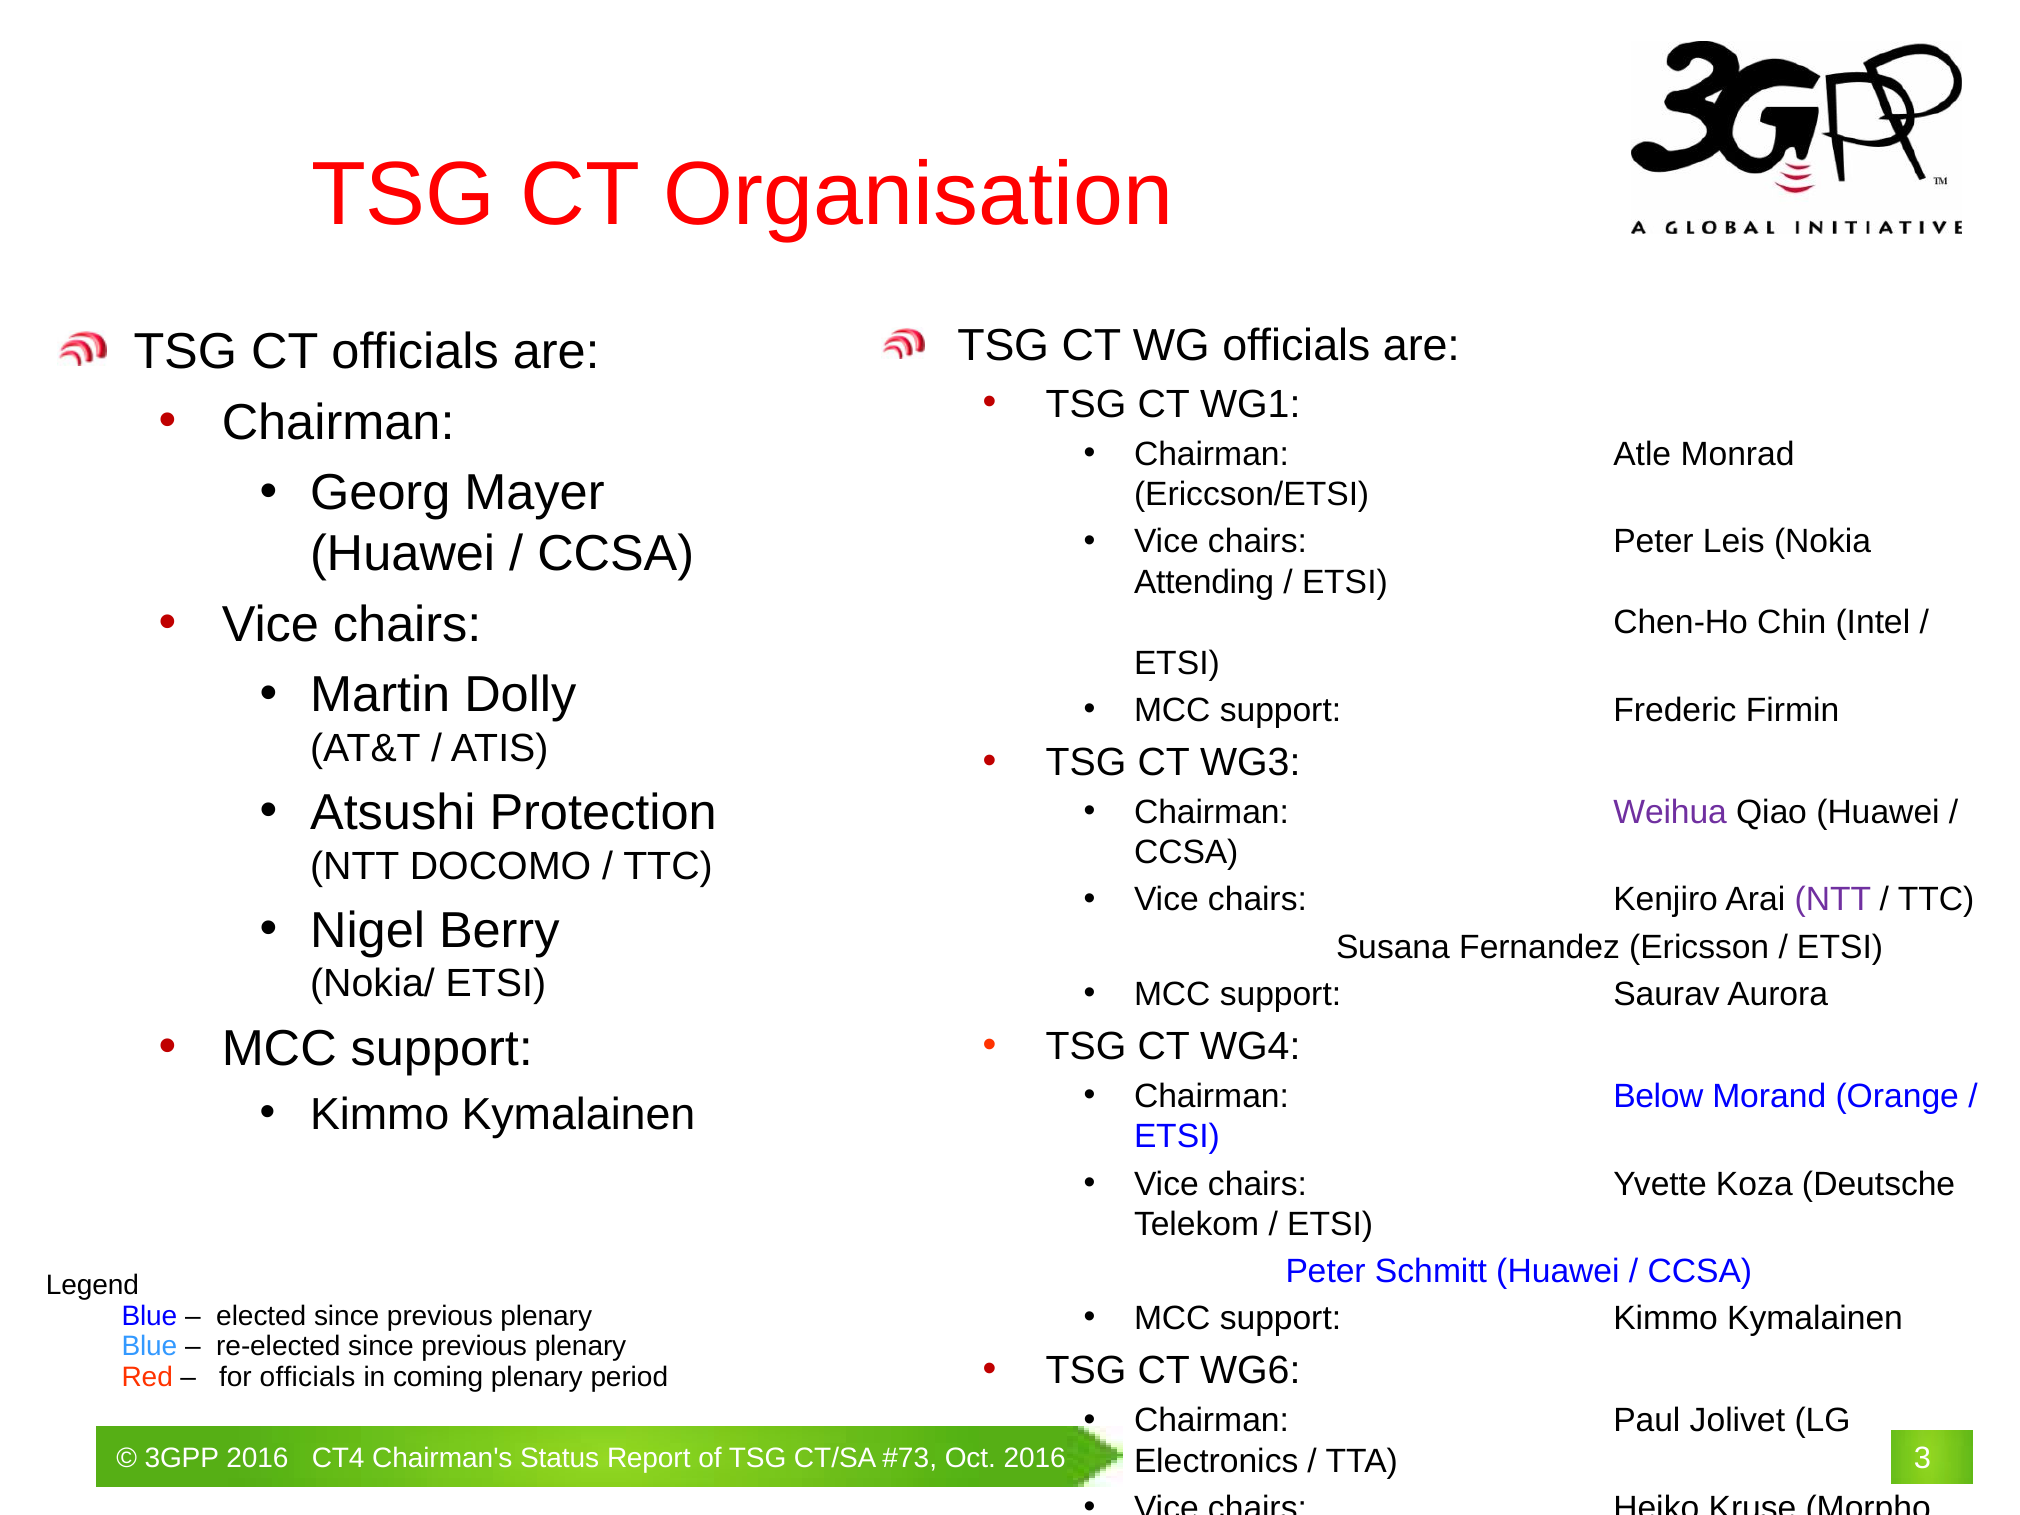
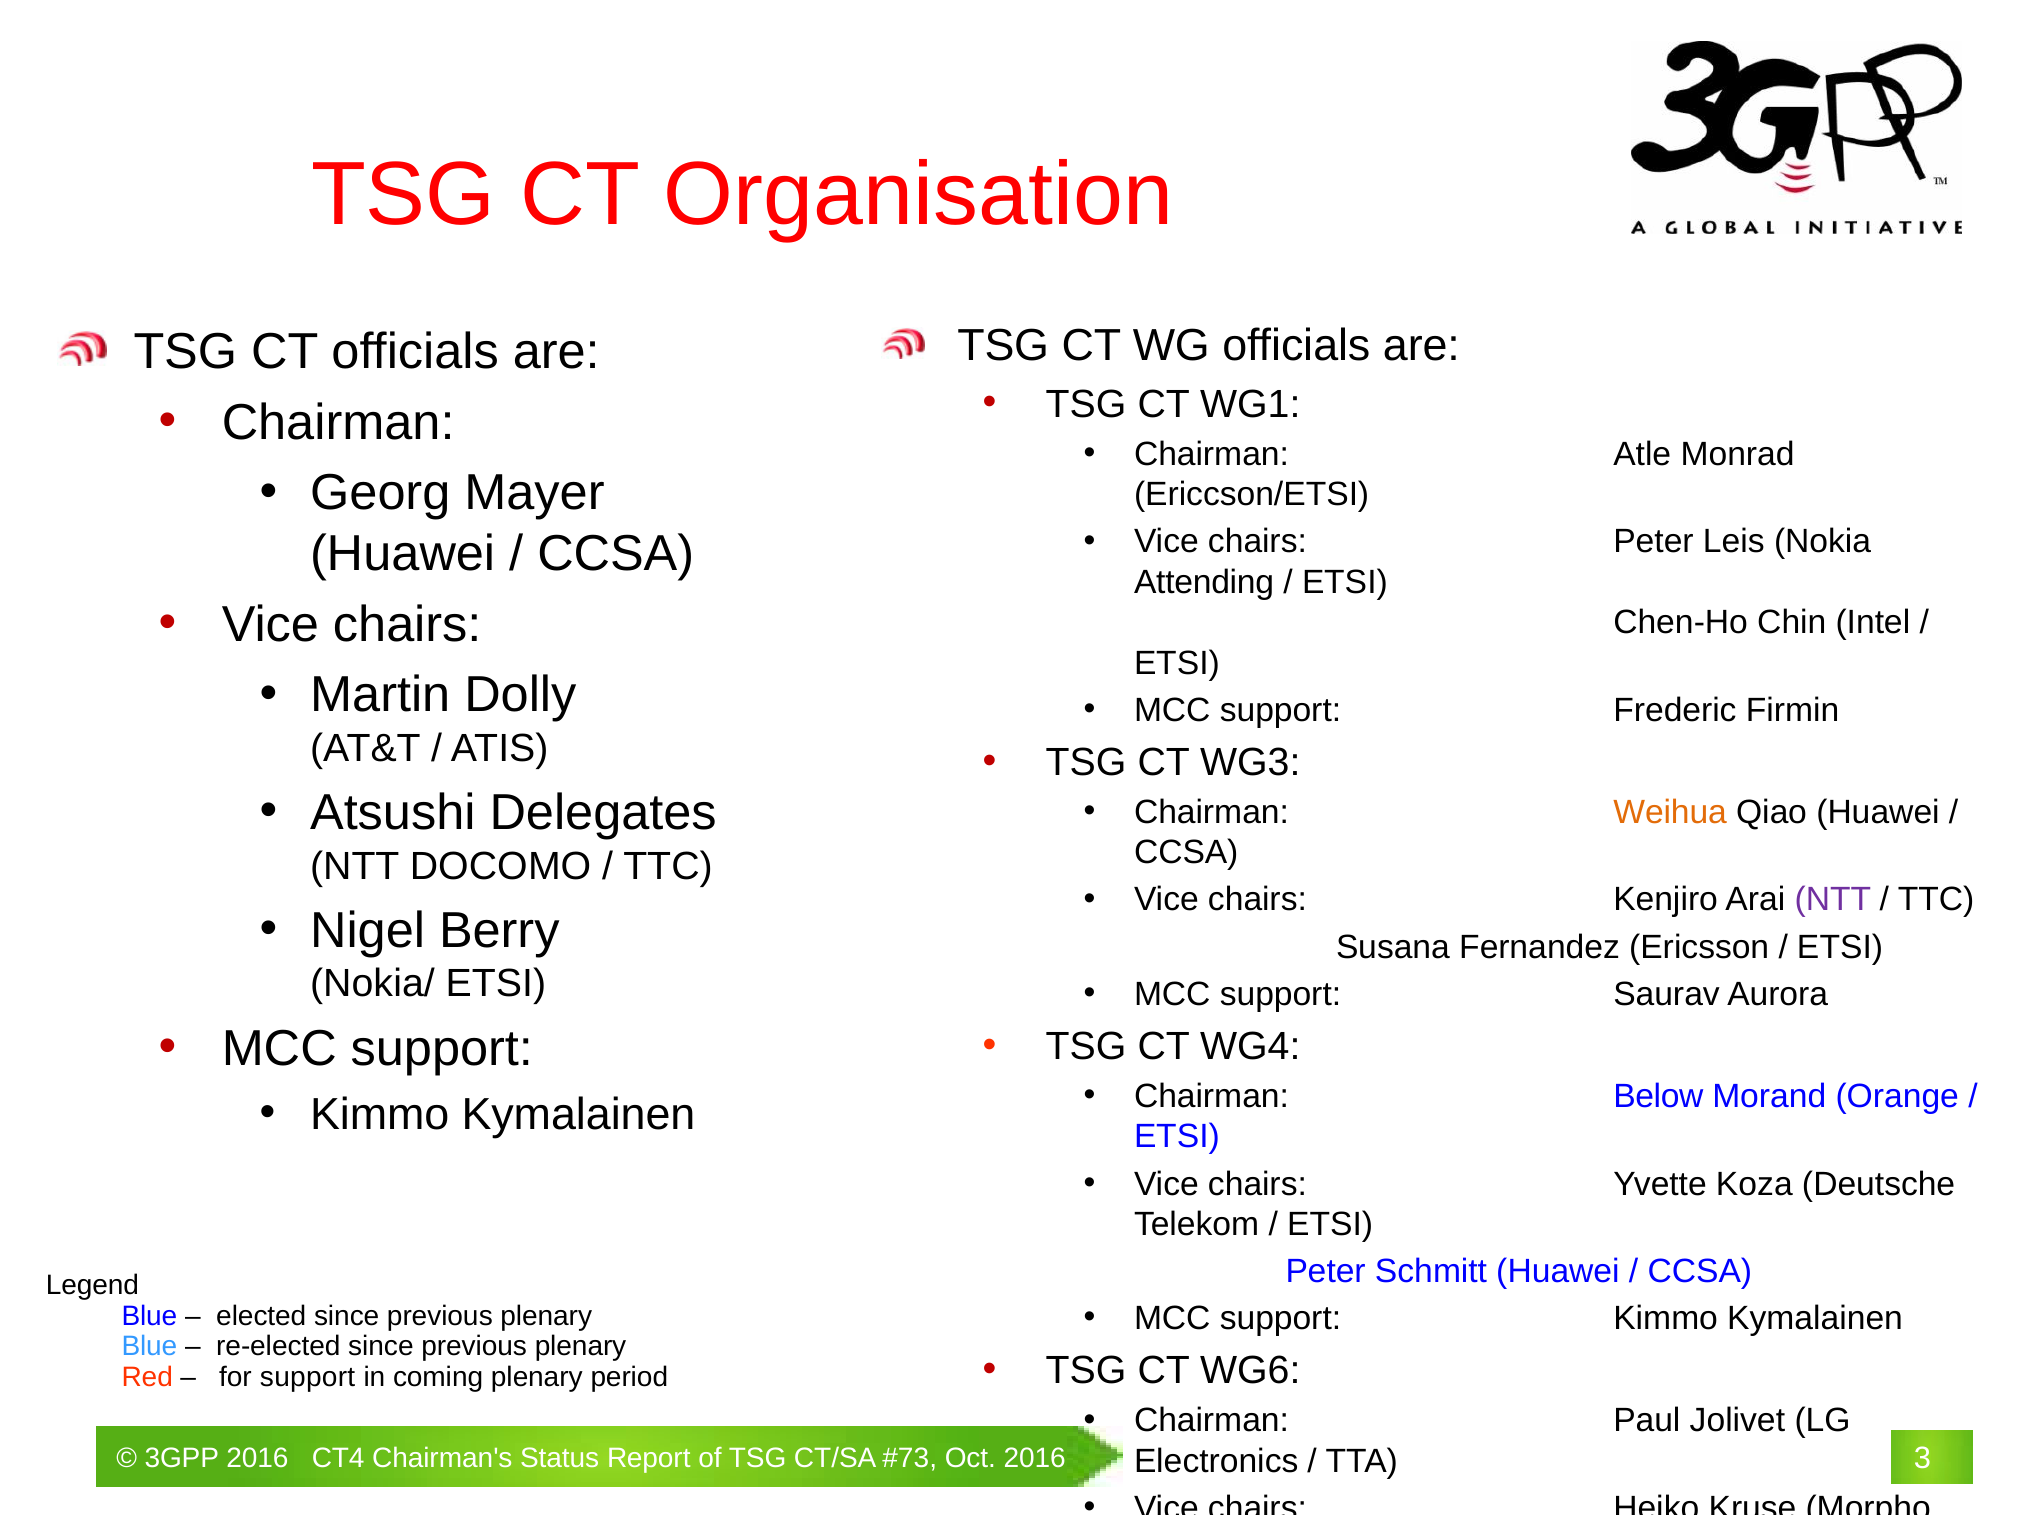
Protection: Protection -> Delegates (603, 813)
Weihua colour: purple -> orange (1670, 812)
for officials: officials -> support (308, 1377)
